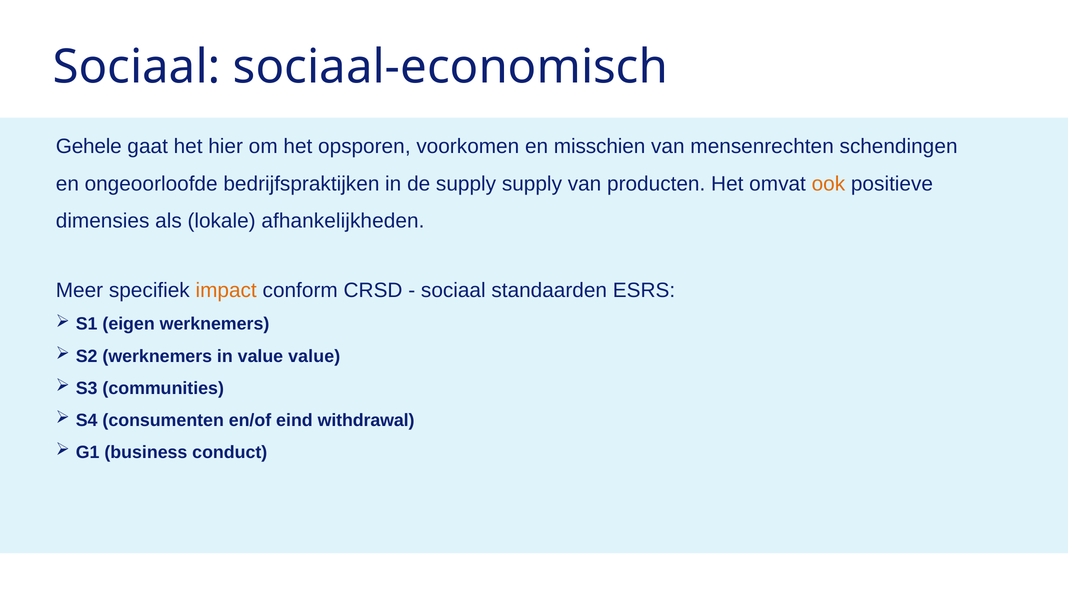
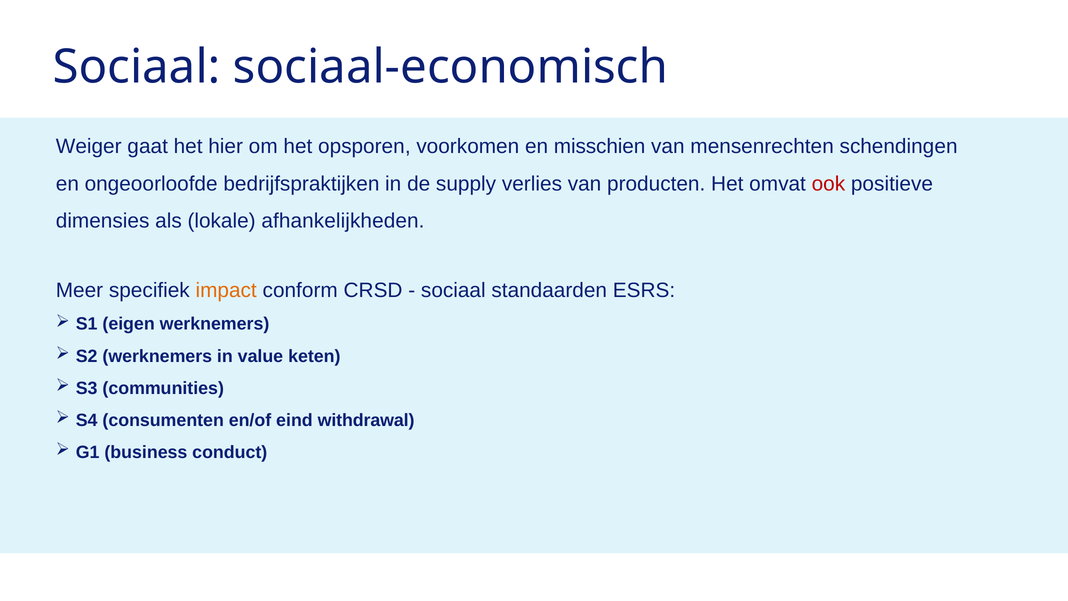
Gehele: Gehele -> Weiger (89, 146)
supply supply: supply -> verlies (532, 184)
ook colour: orange -> red (828, 184)
value value: value -> keten (314, 356)
